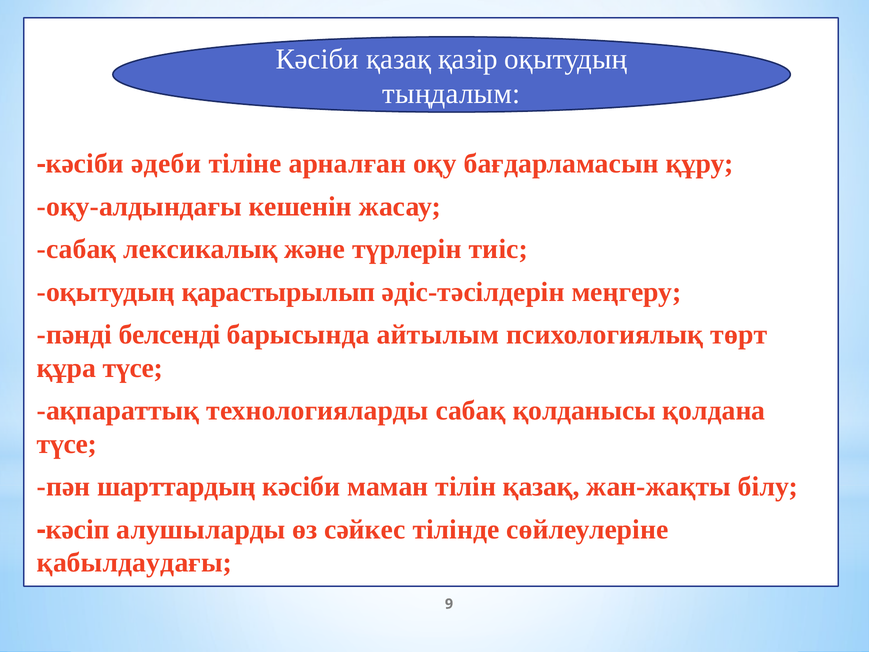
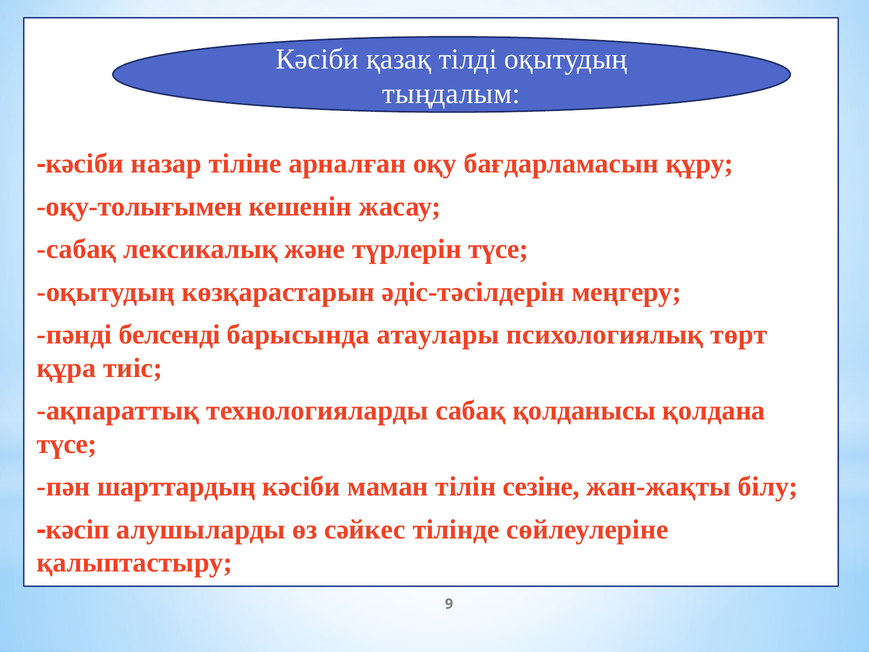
қазір: қазір -> тілді (468, 59)
әдеби: әдеби -> назар (166, 164)
оқу-алдындағы: оқу-алдындағы -> оқу-толығымен (140, 206)
түрлерін тиіс: тиіс -> түсе (499, 249)
қарастырылып: қарастырылып -> көзқарастарын (278, 292)
айтылым: айтылым -> атаулары (438, 334)
құра түсе: түсе -> тиіс (133, 368)
тілін қазақ: қазақ -> сезіне (541, 486)
қабылдаудағы: қабылдаудағы -> қалыптастыру (135, 562)
